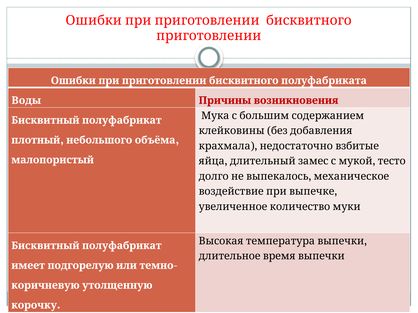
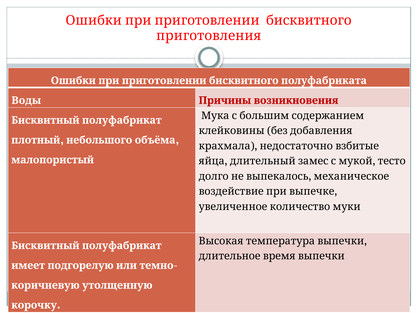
приготовлении: приготовлении -> приготовления (209, 36)
